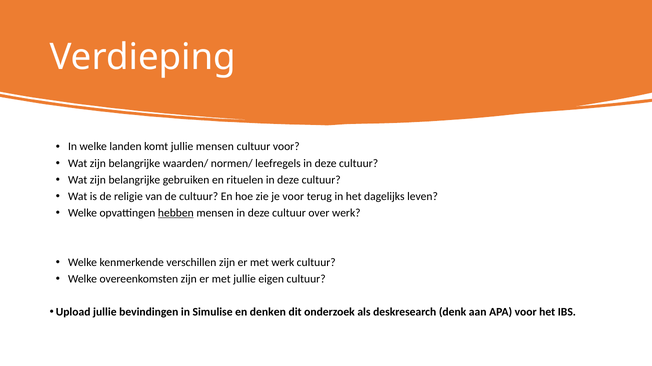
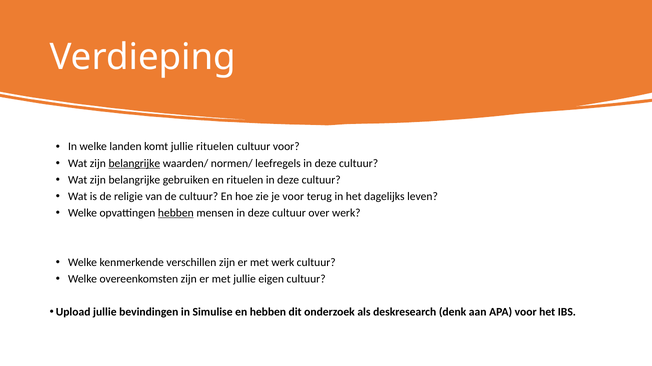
jullie mensen: mensen -> rituelen (215, 147)
belangrijke underline: none -> present (134, 164)
en denken: denken -> hebben (268, 313)
